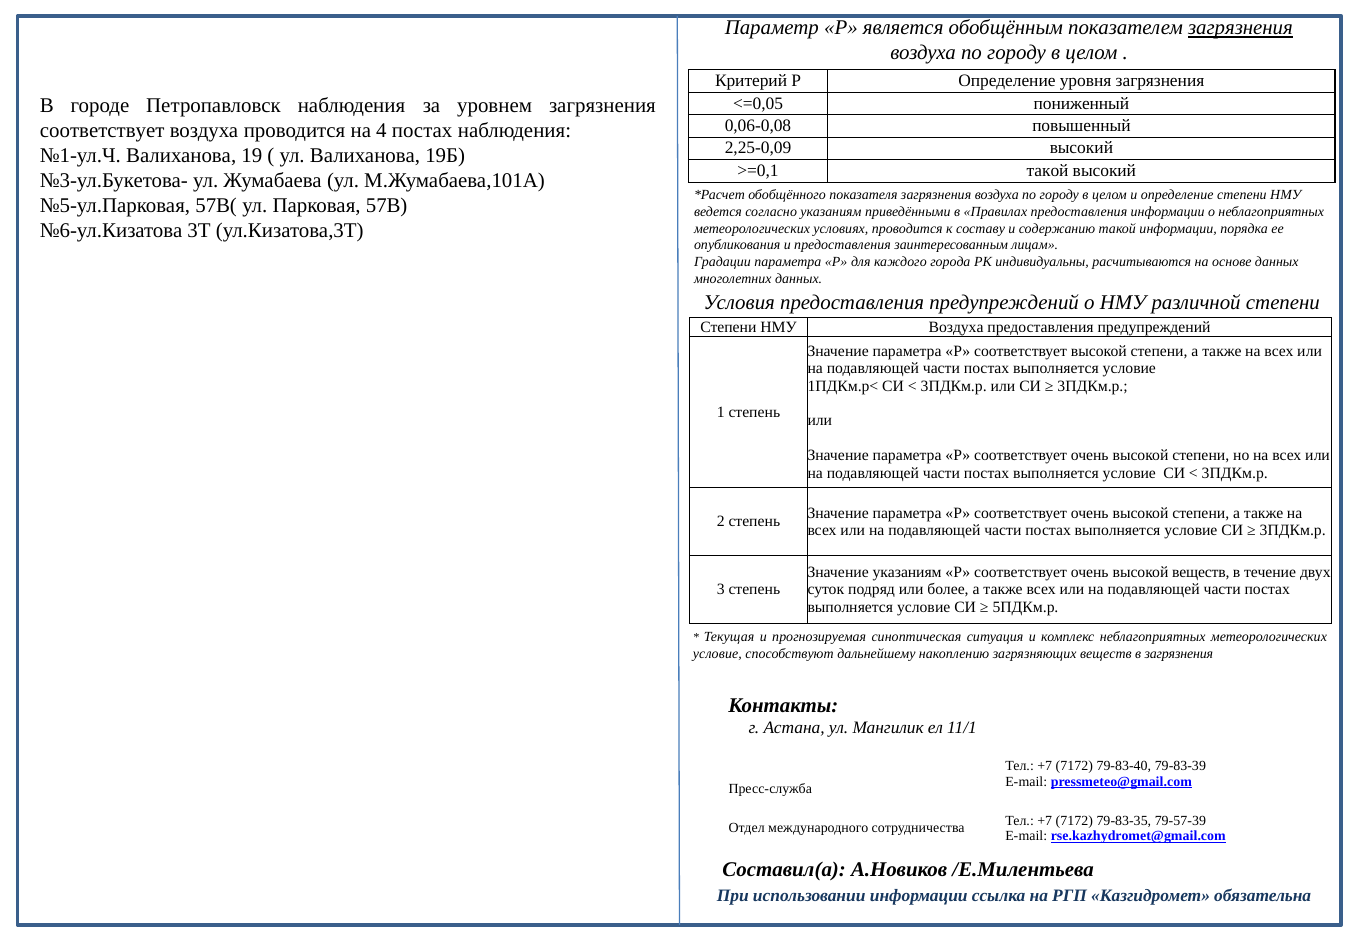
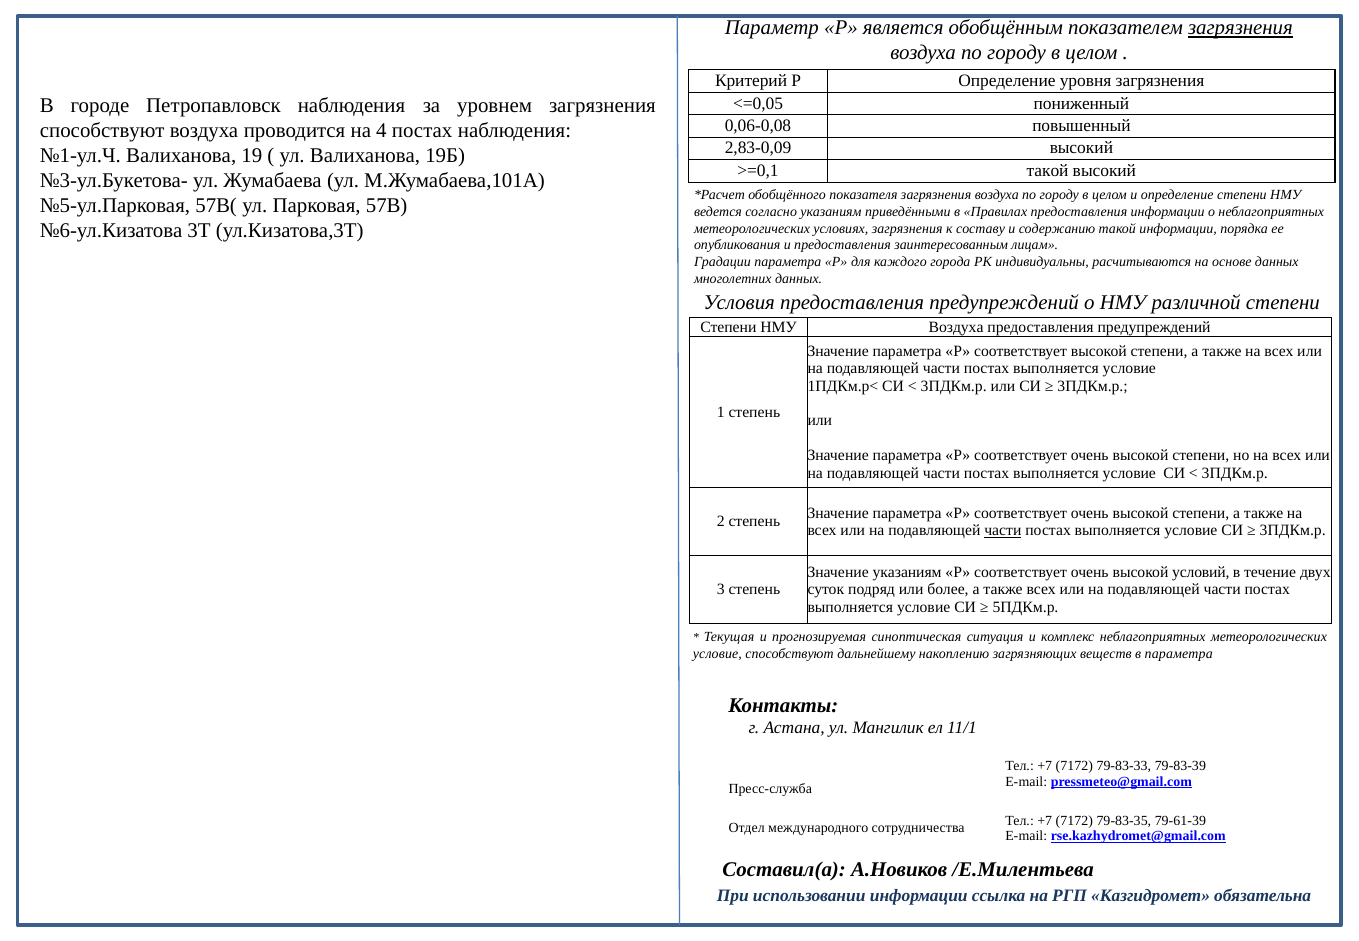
соответствует: соответствует -> способствуют (102, 130)
2,25-0,09: 2,25-0,09 -> 2,83-0,09 (758, 148)
условиях проводится: проводится -> загрязнения (907, 229)
части underline: none -> present (1003, 530)
высокой веществ: веществ -> условий (1201, 572)
в загрязнения: загрязнения -> параметра (1179, 654)
79-83-40: 79-83-40 -> 79-83-33 (1124, 766)
79-57-39: 79-57-39 -> 79-61-39 (1180, 820)
